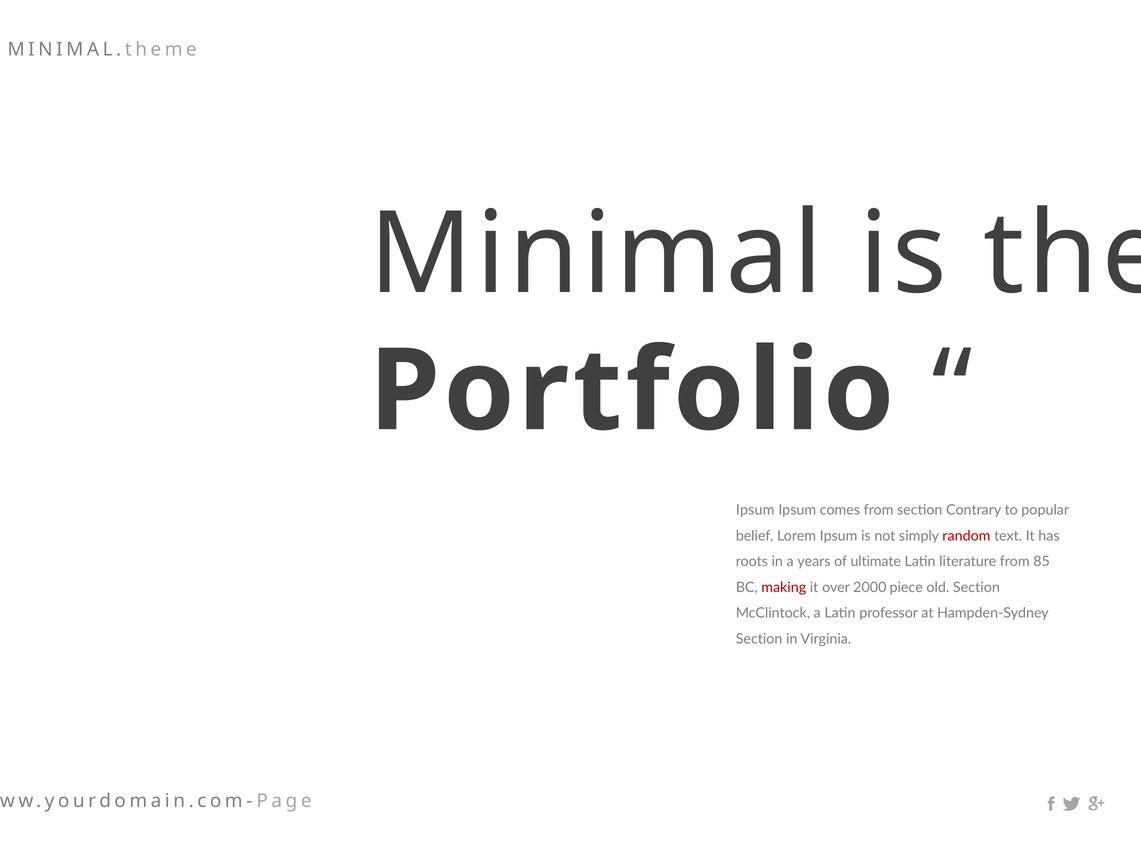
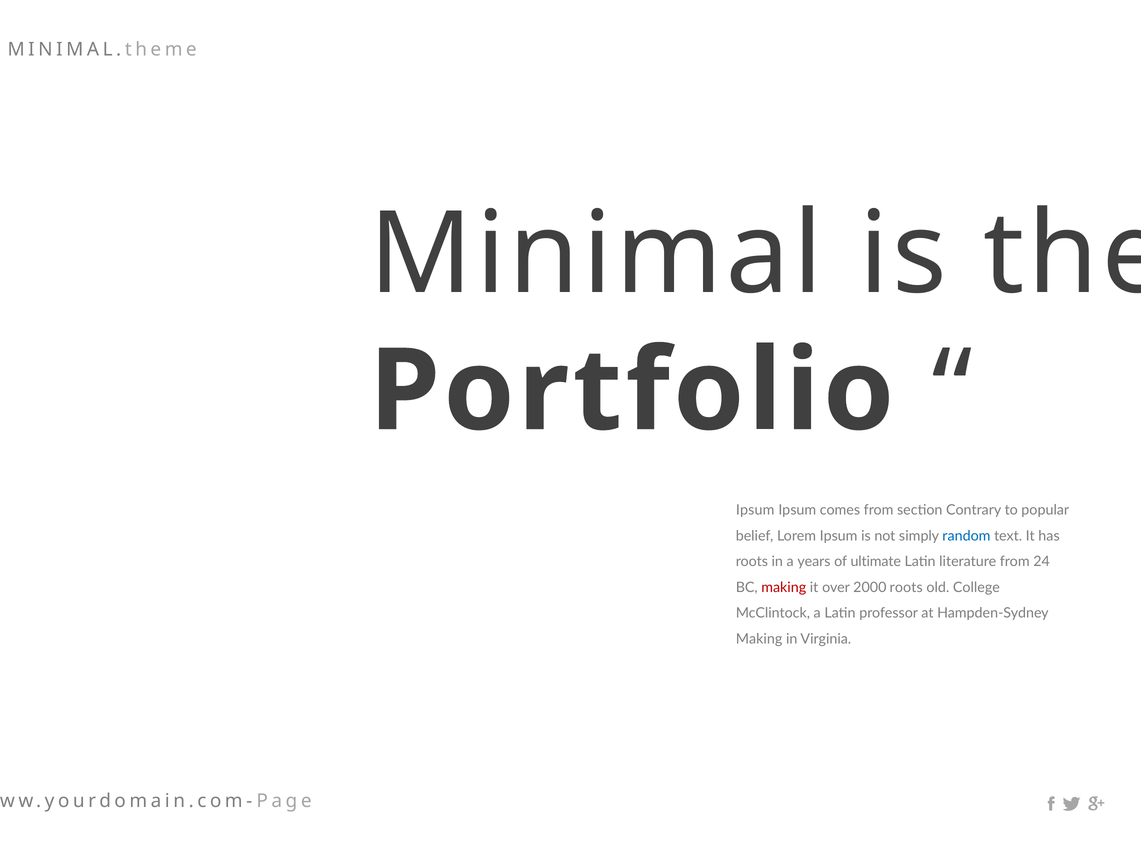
random colour: red -> blue (966, 536)
85: 85 -> 24 (1042, 561)
2000 piece: piece -> roots (906, 587)
old Section: Section -> College (976, 587)
Section: Section -> Making (759, 639)
